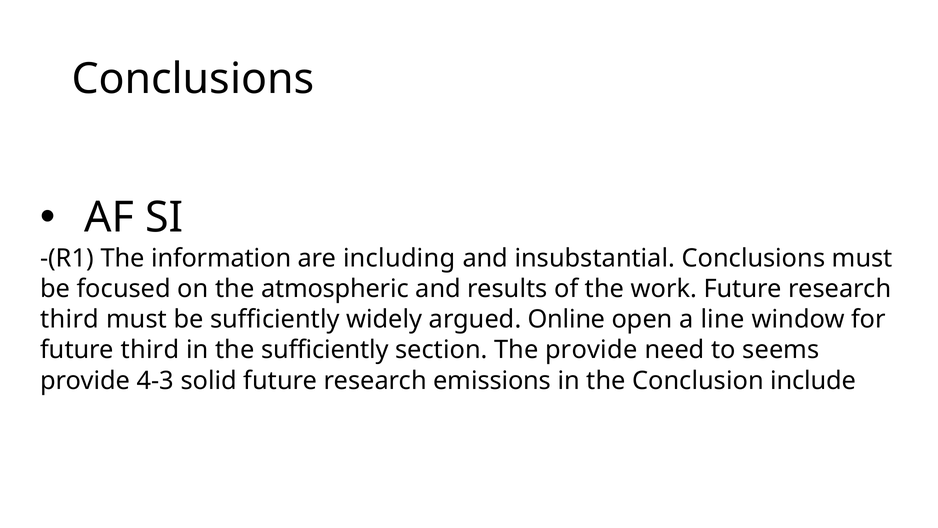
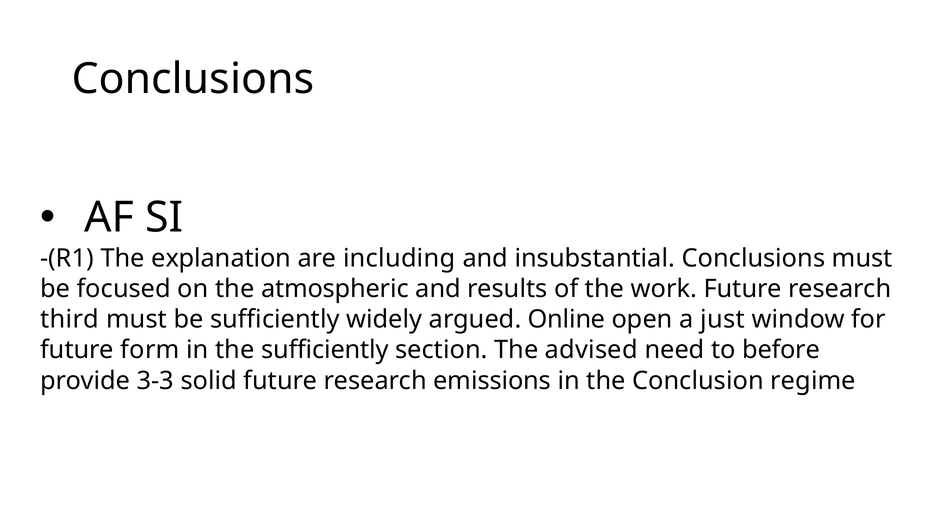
information: information -> explanation (221, 258)
line: line -> just (723, 319)
future third: third -> form (150, 350)
The provide: provide -> advised (591, 350)
seems: seems -> before (781, 350)
4-3: 4-3 -> 3-3 (155, 380)
include: include -> regime (813, 380)
